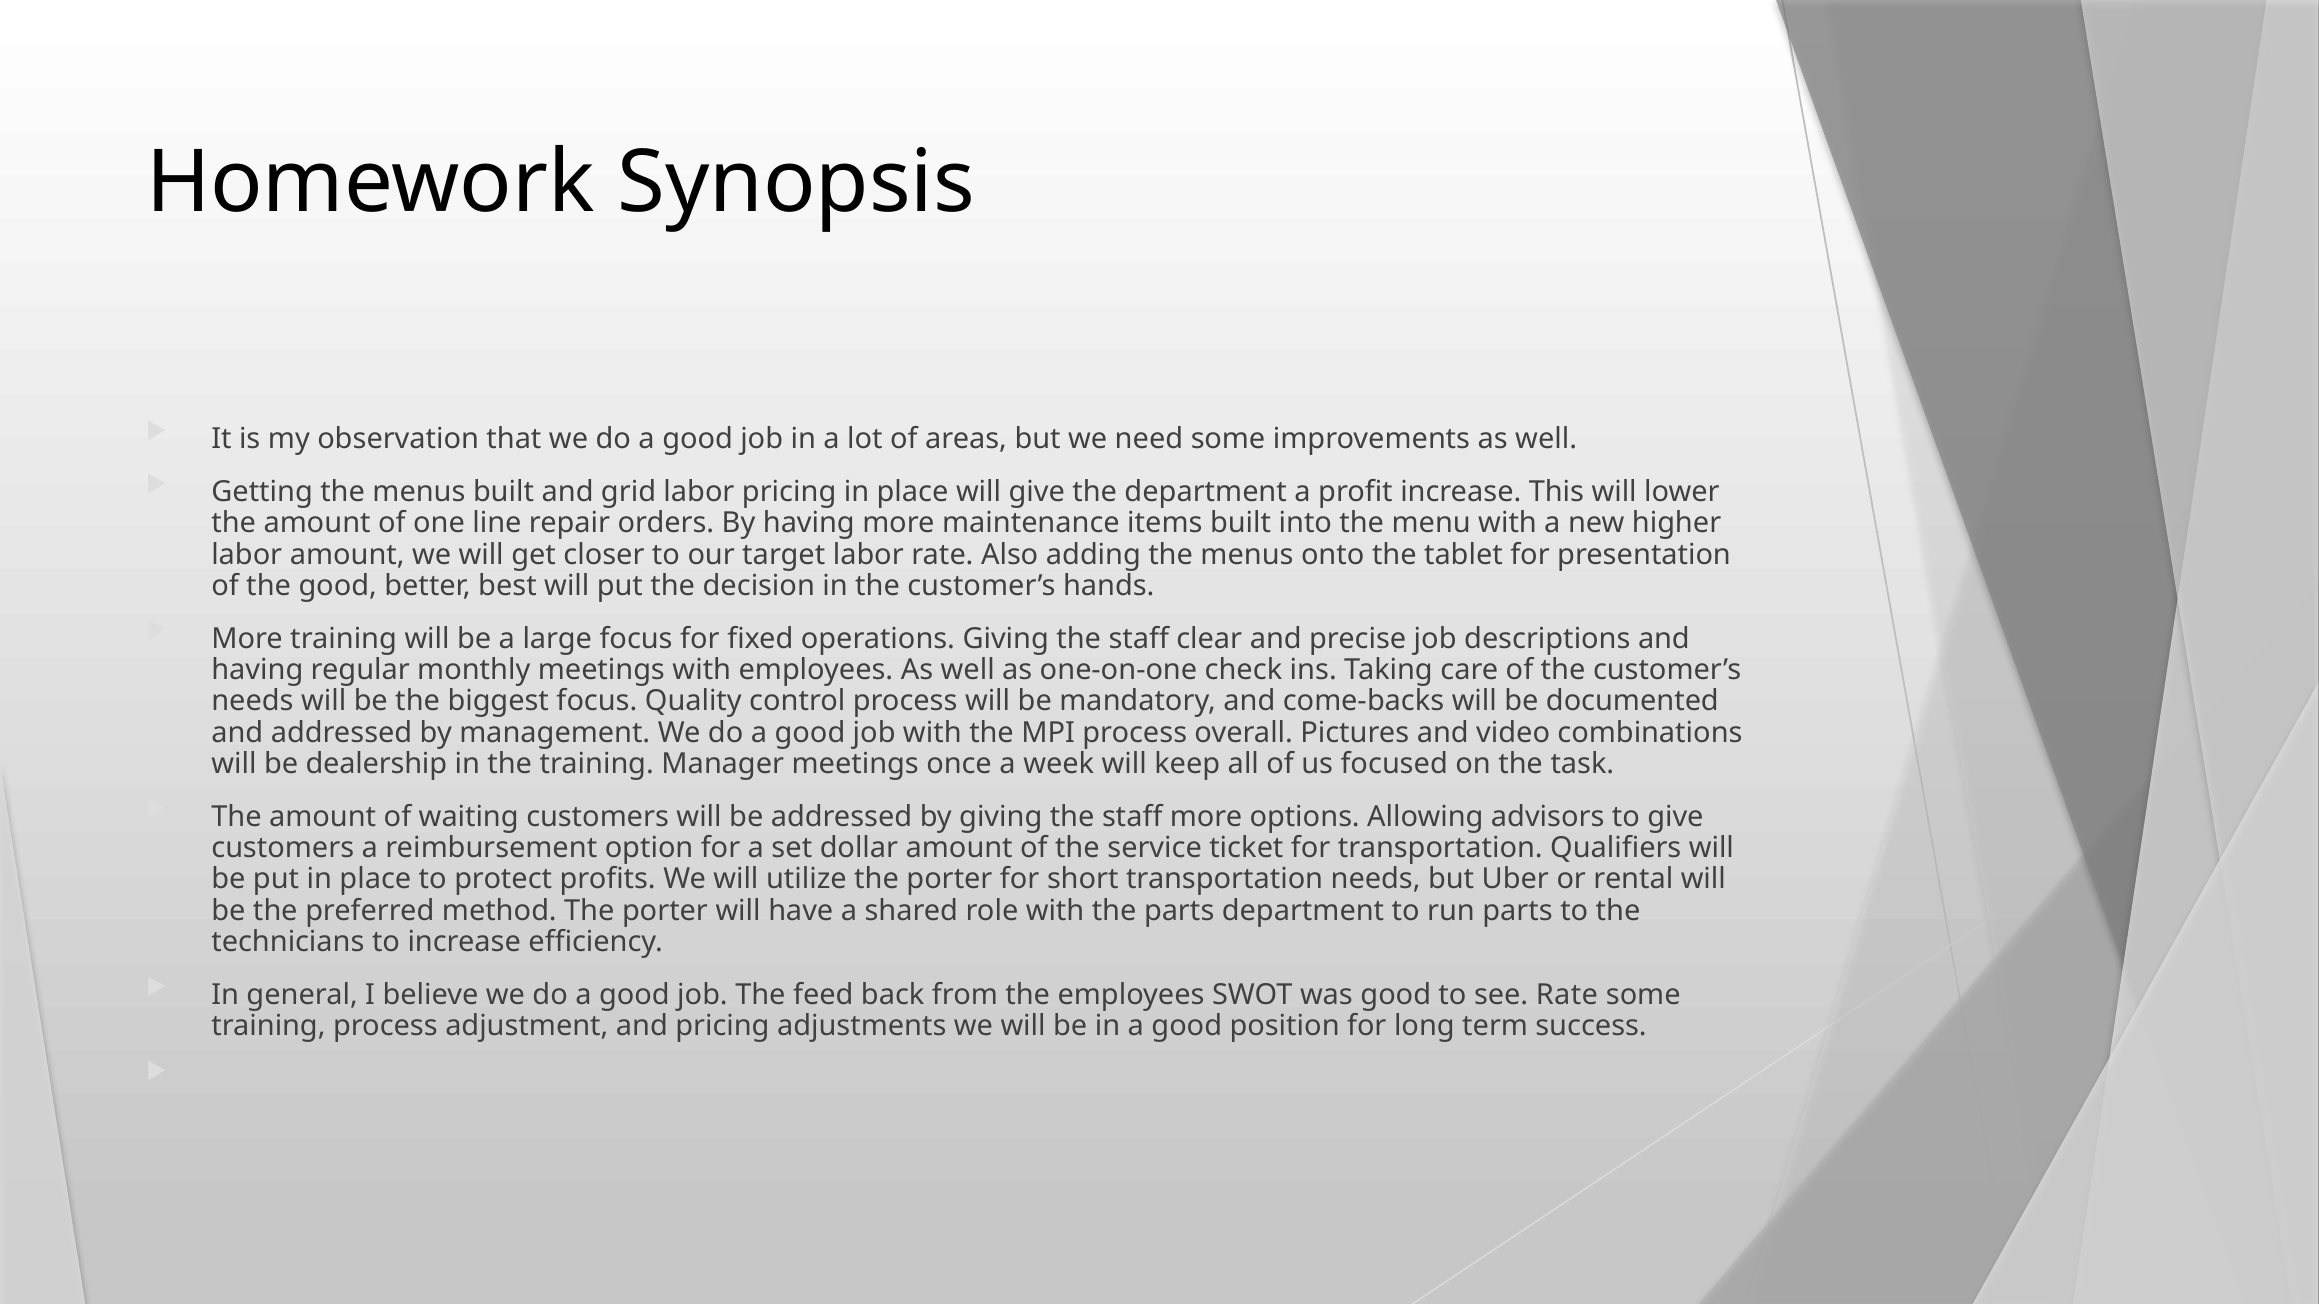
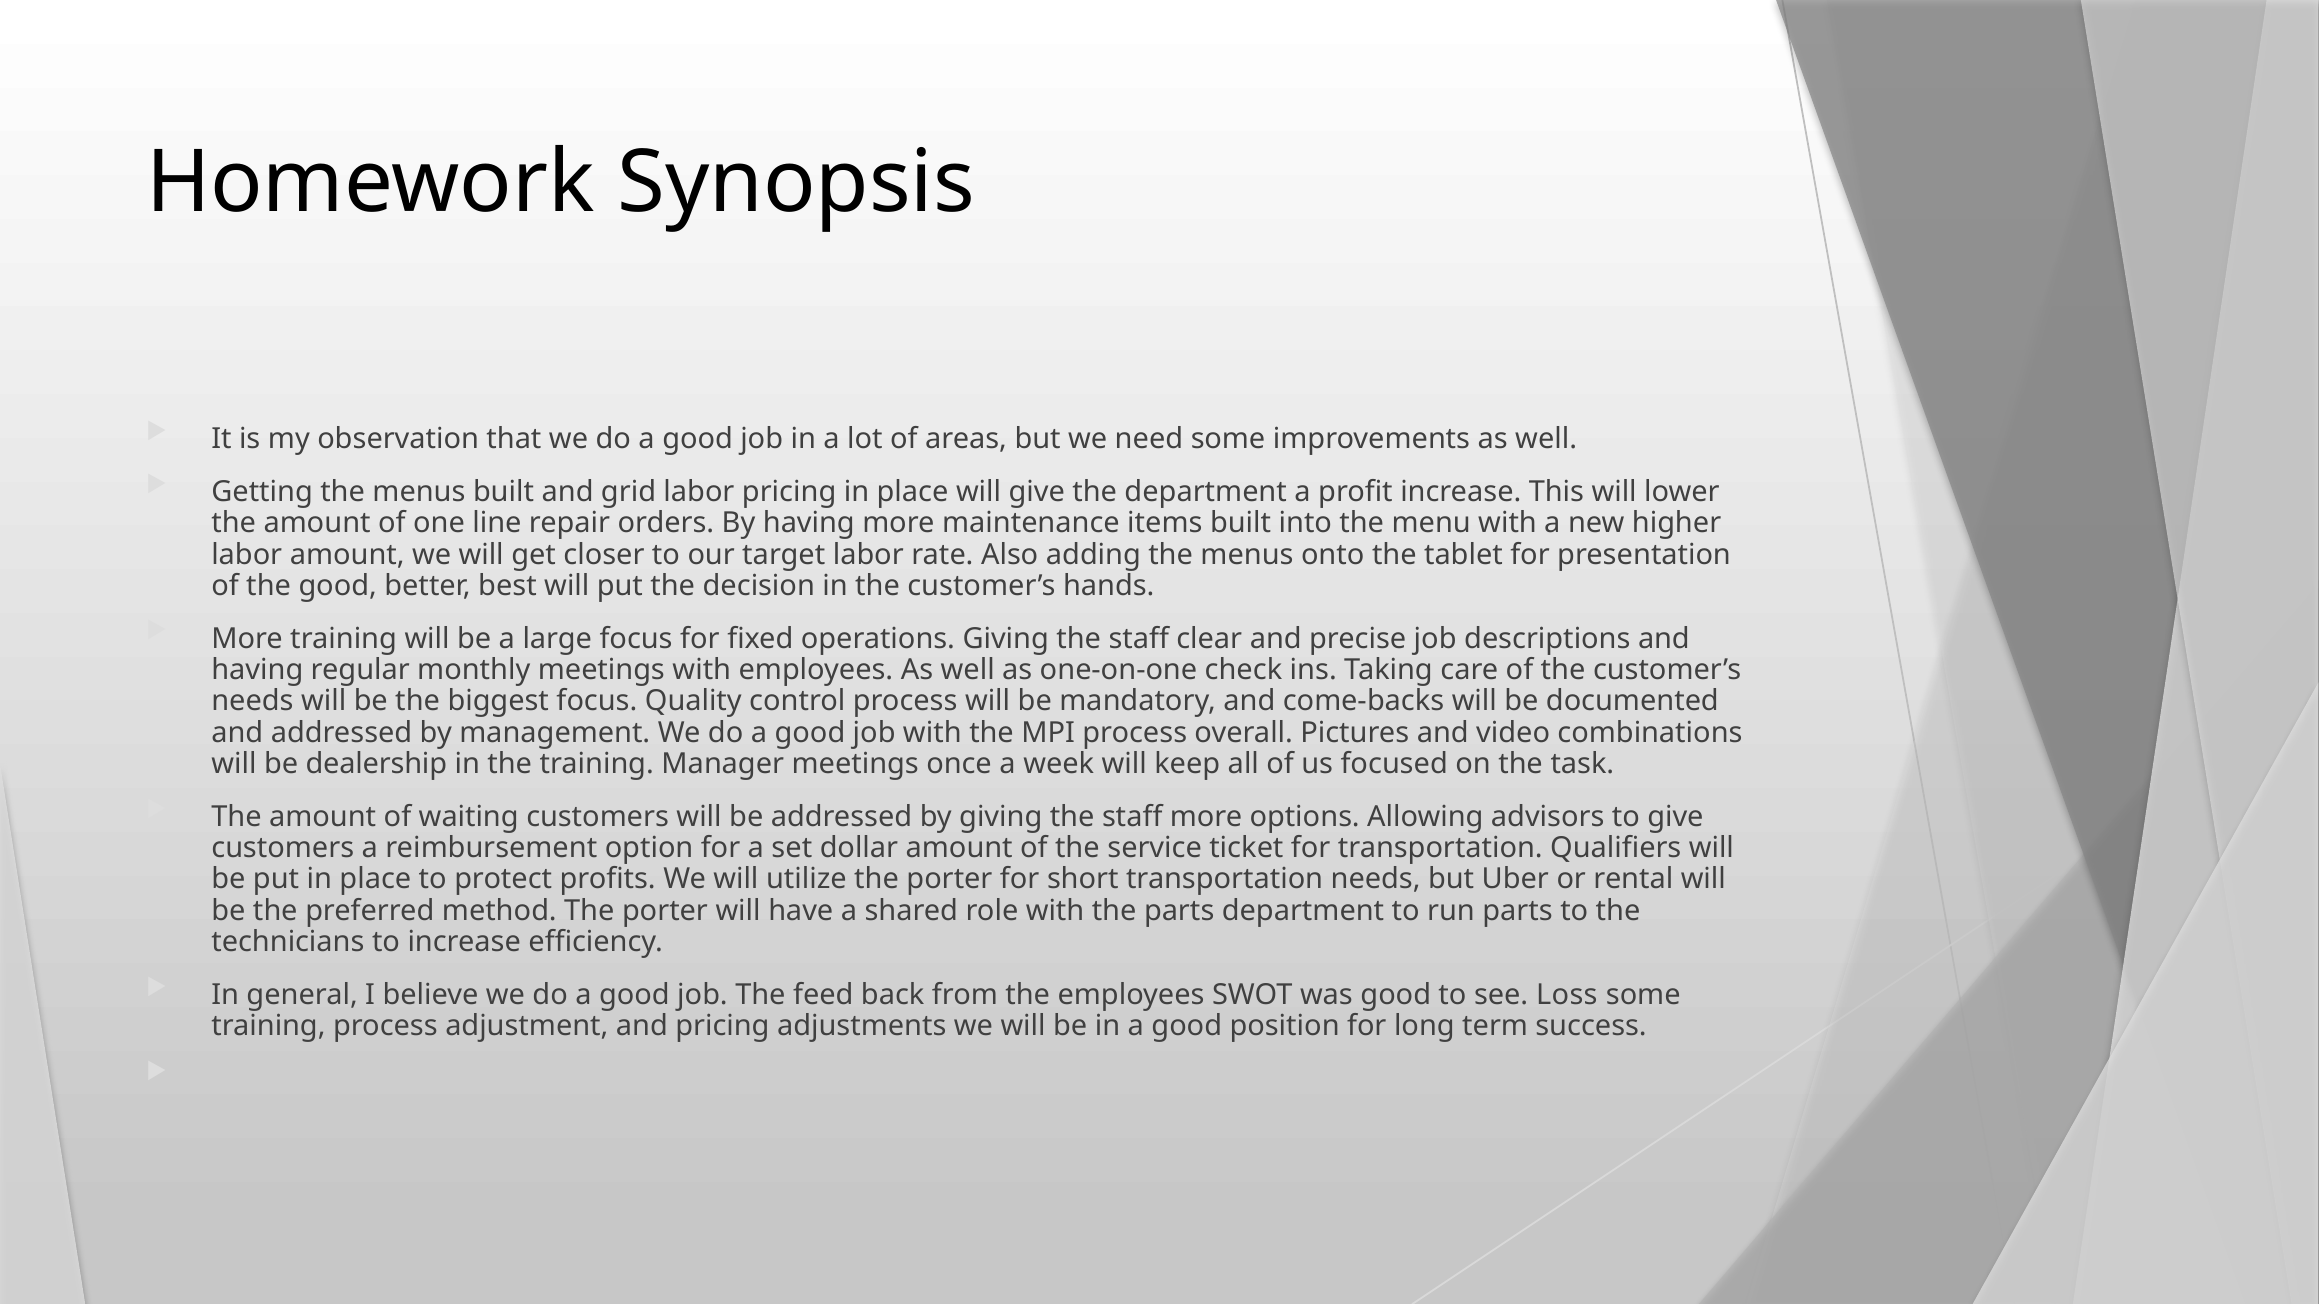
see Rate: Rate -> Loss (1567, 995)
